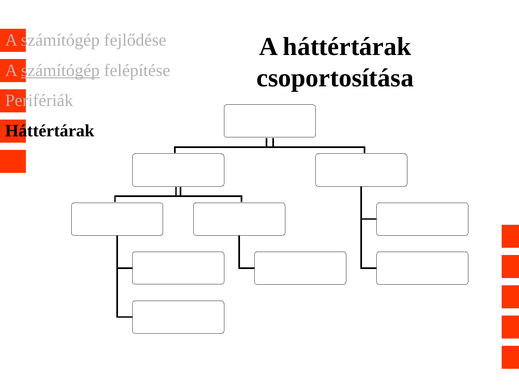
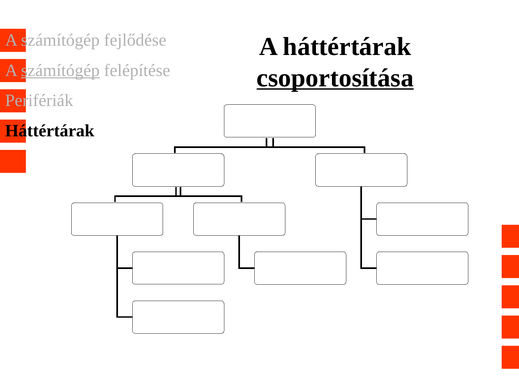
csoportosítása underline: none -> present (335, 78)
